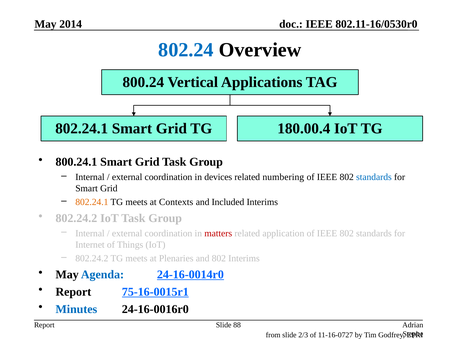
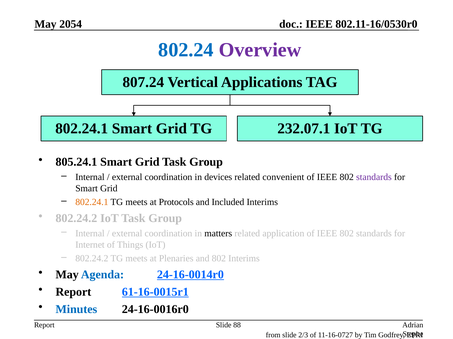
2014: 2014 -> 2054 (71, 24)
Overview colour: black -> purple (260, 50)
800.24: 800.24 -> 807.24 (143, 82)
180.00.4: 180.00.4 -> 232.07.1 (304, 129)
800.24.1: 800.24.1 -> 805.24.1 (76, 162)
numbering: numbering -> convenient (283, 177)
standards colour: blue -> purple (374, 177)
Contexts: Contexts -> Protocols (176, 203)
matters colour: red -> black (218, 234)
75-16-0015r1: 75-16-0015r1 -> 61-16-0015r1 (155, 292)
